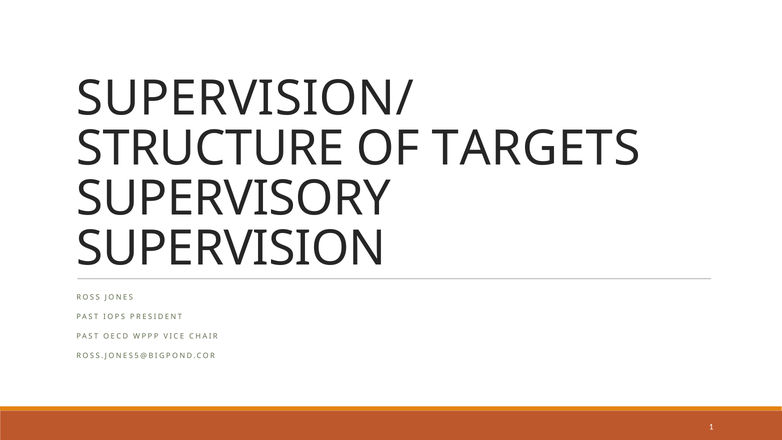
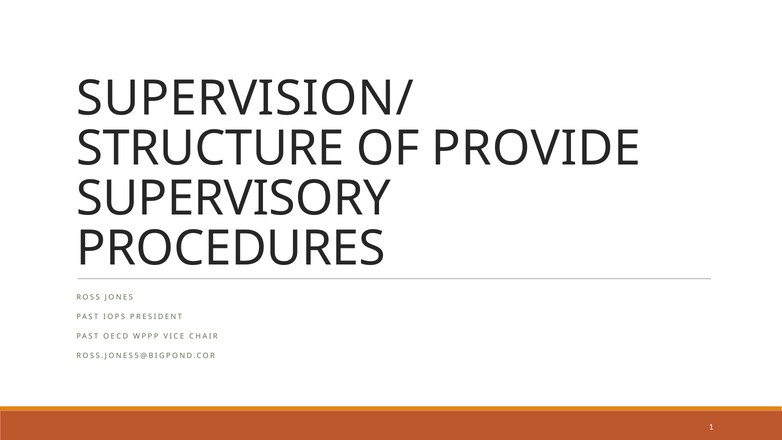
TARGETS: TARGETS -> PROVIDE (536, 149)
SUPERVISION: SUPERVISION -> PROCEDURES (231, 248)
